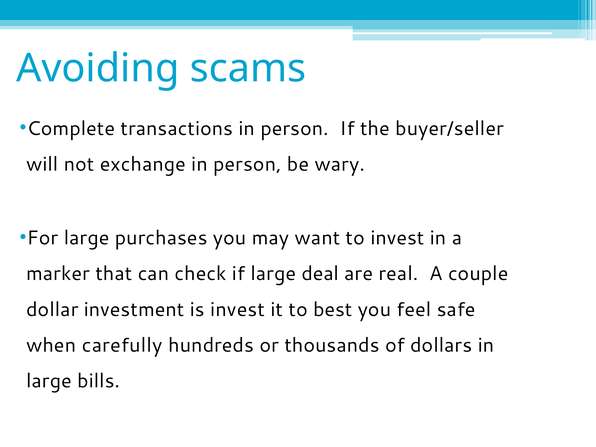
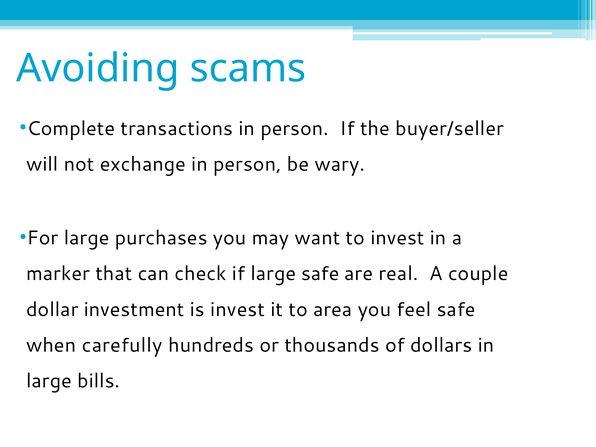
large deal: deal -> safe (320, 274)
best: best -> area (333, 309)
